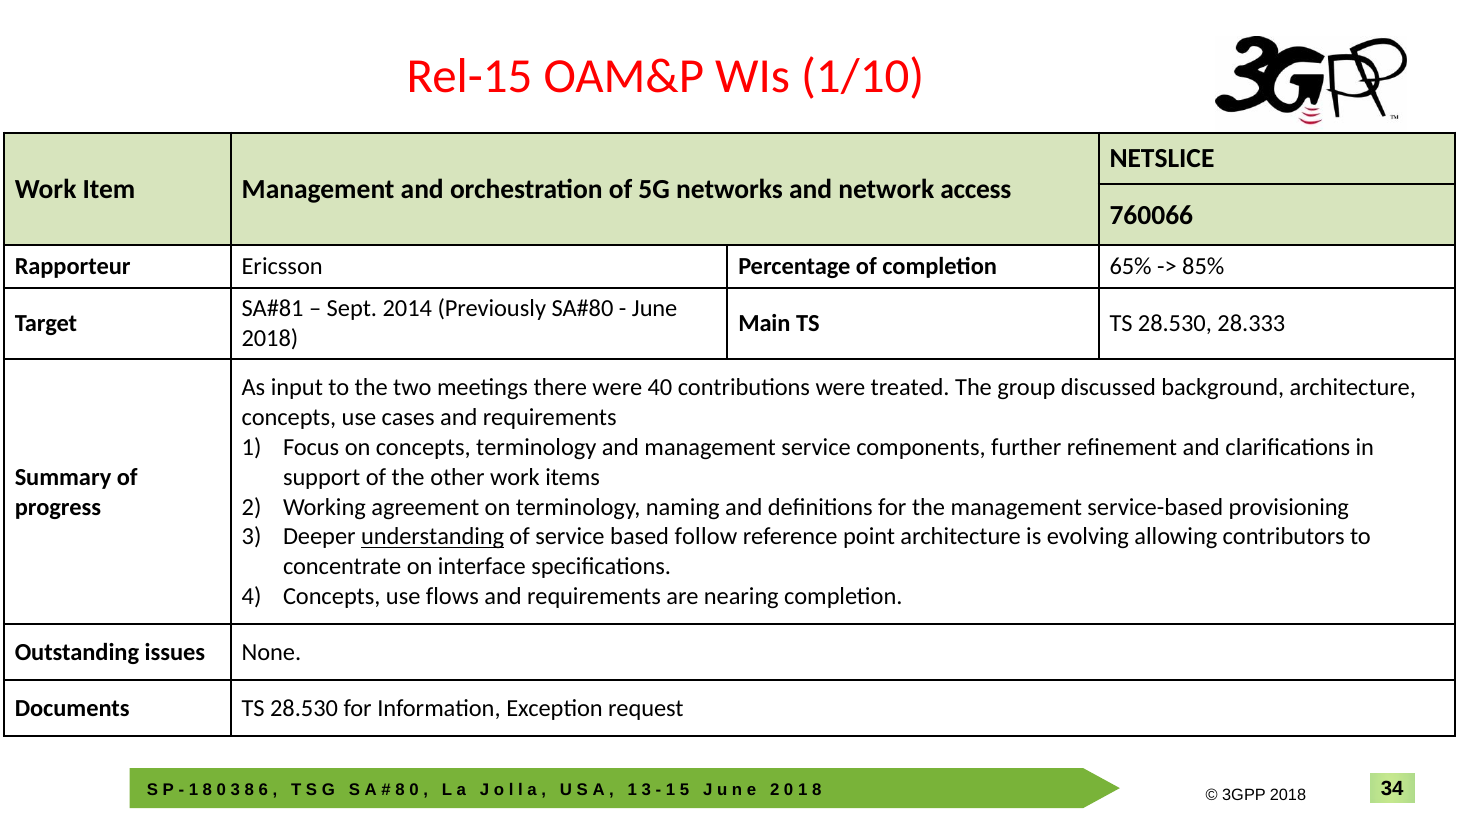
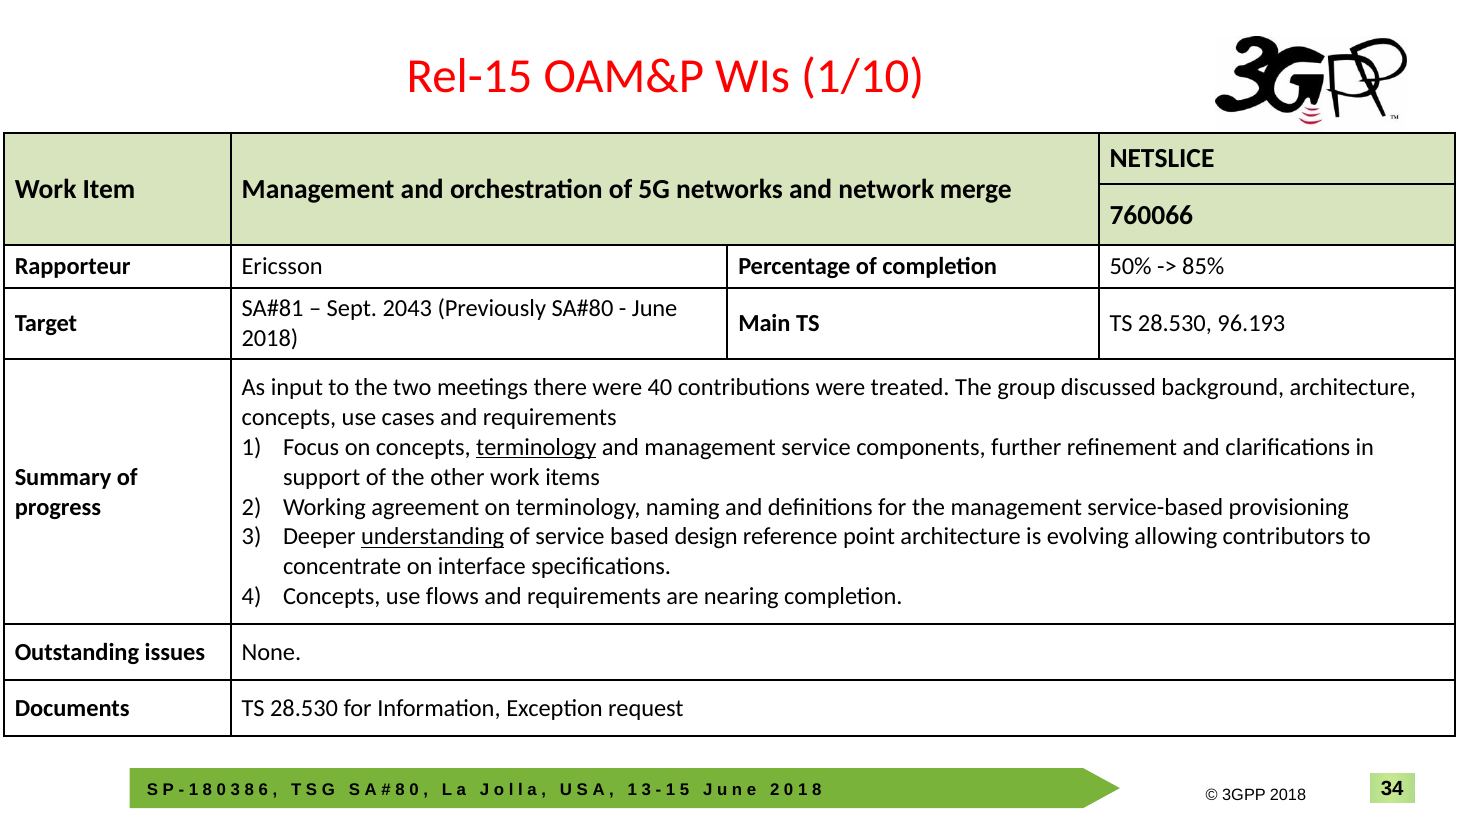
access: access -> merge (976, 189)
65%: 65% -> 50% (1131, 267)
2014: 2014 -> 2043 (407, 309)
28.333: 28.333 -> 96.193 (1251, 324)
terminology underline: none -> present (536, 447)
follow: follow -> design (706, 537)
